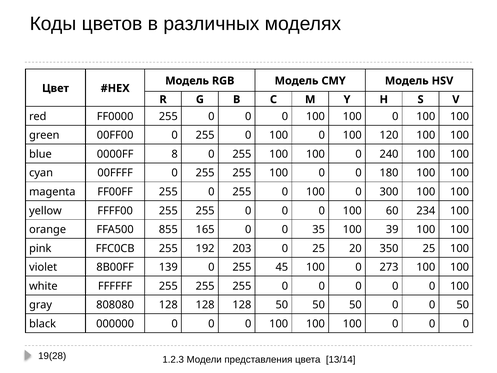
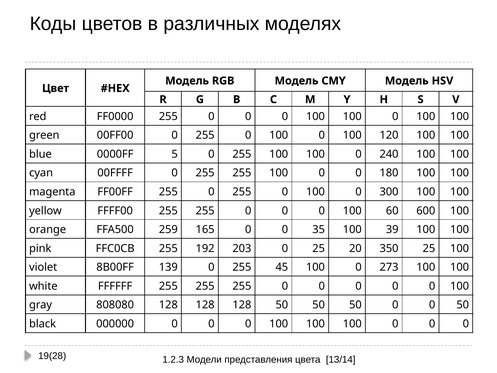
8: 8 -> 5 (175, 154)
234: 234 -> 600 (426, 211)
855: 855 -> 259 (168, 229)
